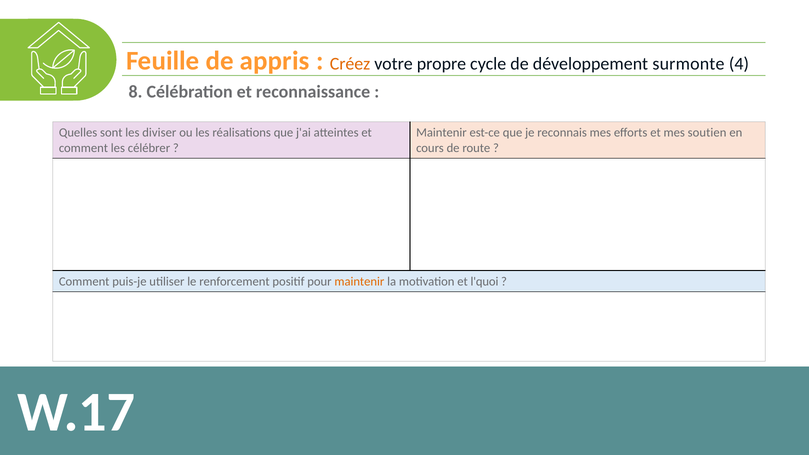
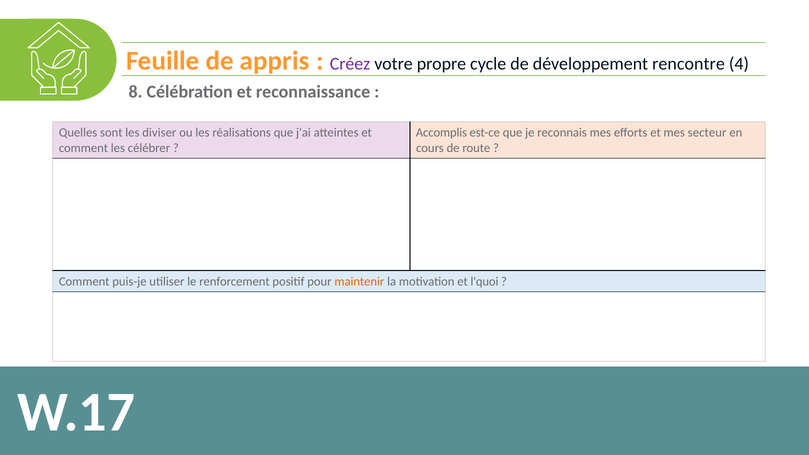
Créez colour: orange -> purple (350, 64)
surmonte: surmonte -> rencontre (689, 64)
Maintenir: Maintenir -> Accomplis (441, 133)
soutien: soutien -> secteur (707, 133)
